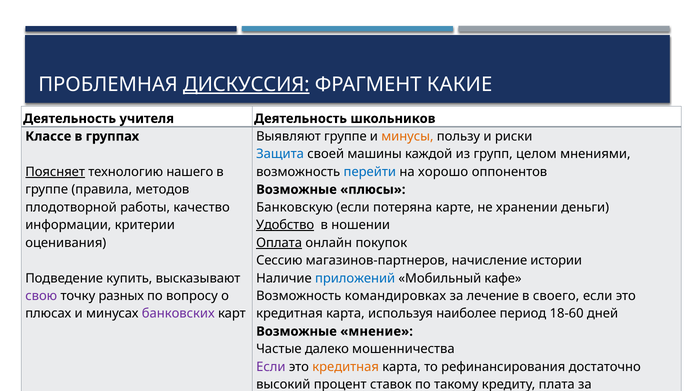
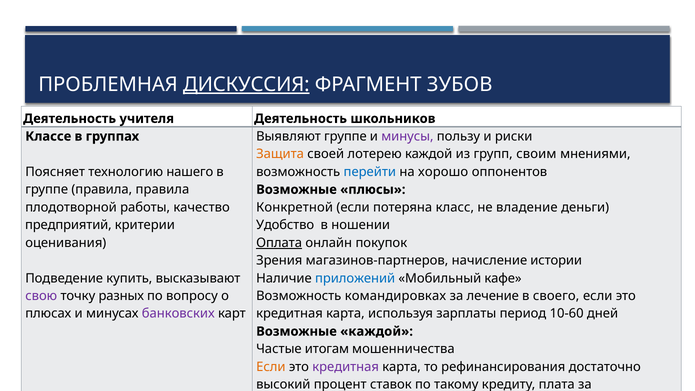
КАКИЕ: КАКИЕ -> ЗУБОВ (460, 84)
минусы colour: orange -> purple (407, 136)
Защита colour: blue -> orange (280, 154)
машины: машины -> лотерею (375, 154)
целом: целом -> своим (536, 154)
Поясняет underline: present -> none (55, 172)
правила методов: методов -> правила (162, 190)
Банковскую: Банковскую -> Конкретной (295, 207)
карте: карте -> класс (455, 207)
хранении: хранении -> владение (527, 207)
информации: информации -> предприятий (68, 225)
Удобство underline: present -> none (285, 225)
Сессию: Сессию -> Зрения (279, 260)
наиболее: наиболее -> зарплаты (466, 314)
18-60: 18-60 -> 10-60 (567, 314)
Возможные мнение: мнение -> каждой (377, 331)
далеко: далеко -> итогам (327, 349)
Если colour: purple -> orange (271, 367)
кредитная colour: orange -> purple (346, 367)
